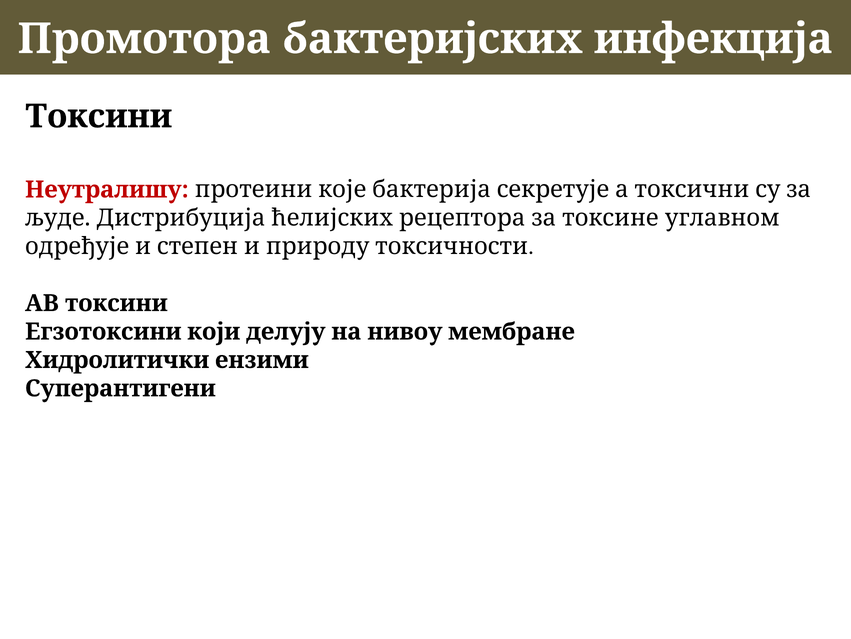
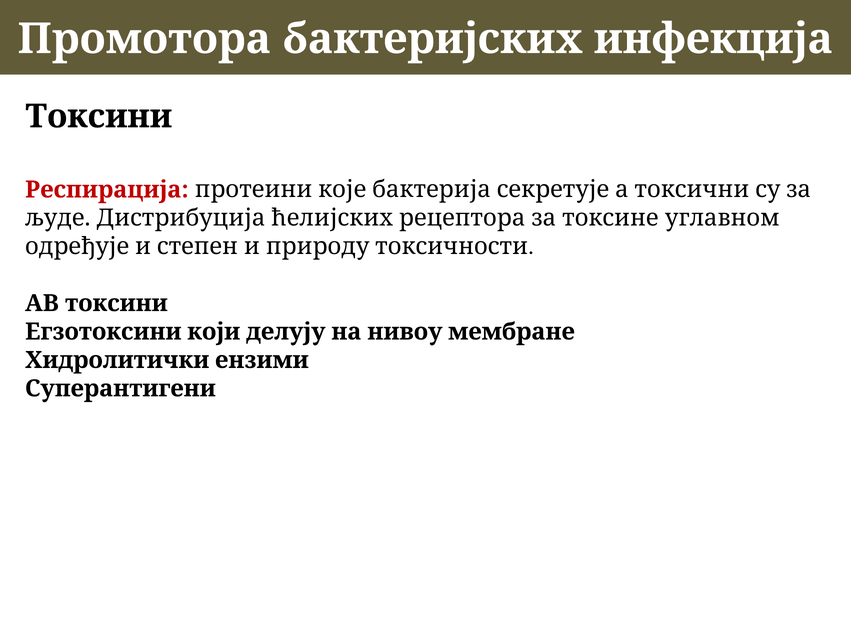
Неутралишу: Неутралишу -> Респирација (107, 189)
